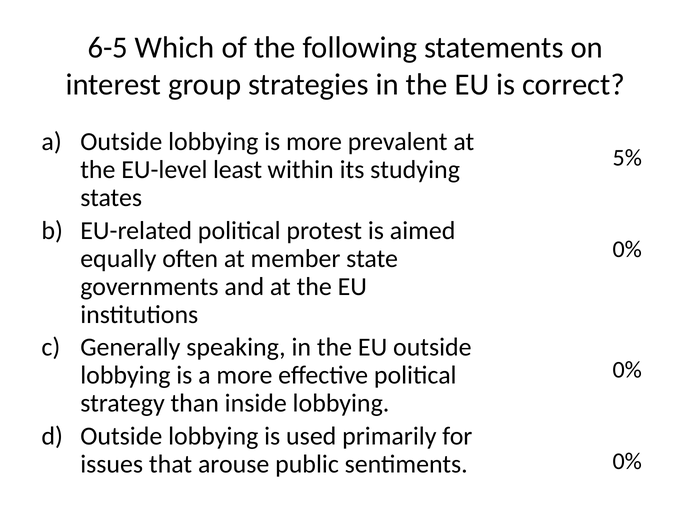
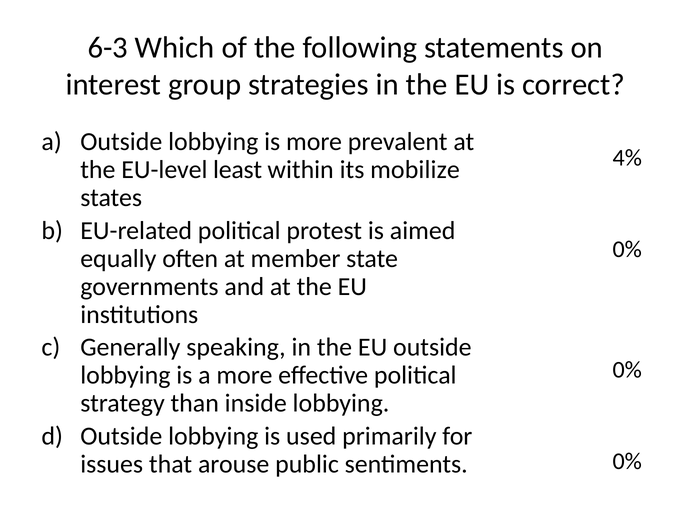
6-5: 6-5 -> 6-3 (108, 48)
5%: 5% -> 4% (627, 158)
studying: studying -> mobilize (415, 170)
